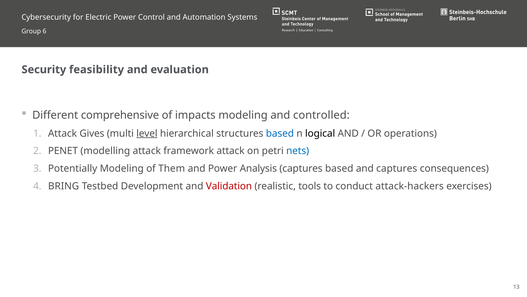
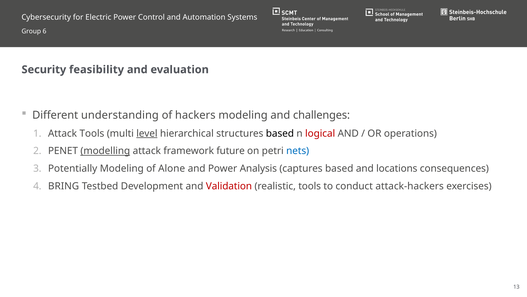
comprehensive: comprehensive -> understanding (120, 115)
impacts: impacts -> hackers (195, 115)
controlled: controlled -> challenges (322, 115)
Attack Gives: Gives -> Tools (92, 133)
based colour: blue -> black (280, 133)
logical colour: black -> red (320, 133)
modelling underline: none -> present (105, 151)
framework attack: attack -> future (231, 151)
Them: Them -> Alone (172, 168)
and captures: captures -> locations (397, 168)
